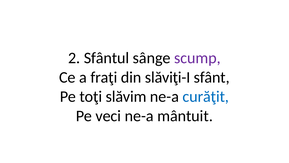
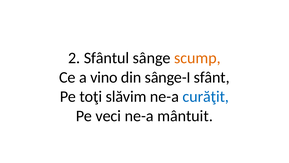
scump colour: purple -> orange (197, 58)
fraţi: fraţi -> vino (104, 77)
slăviţi-I: slăviţi-I -> sânge-I (168, 77)
